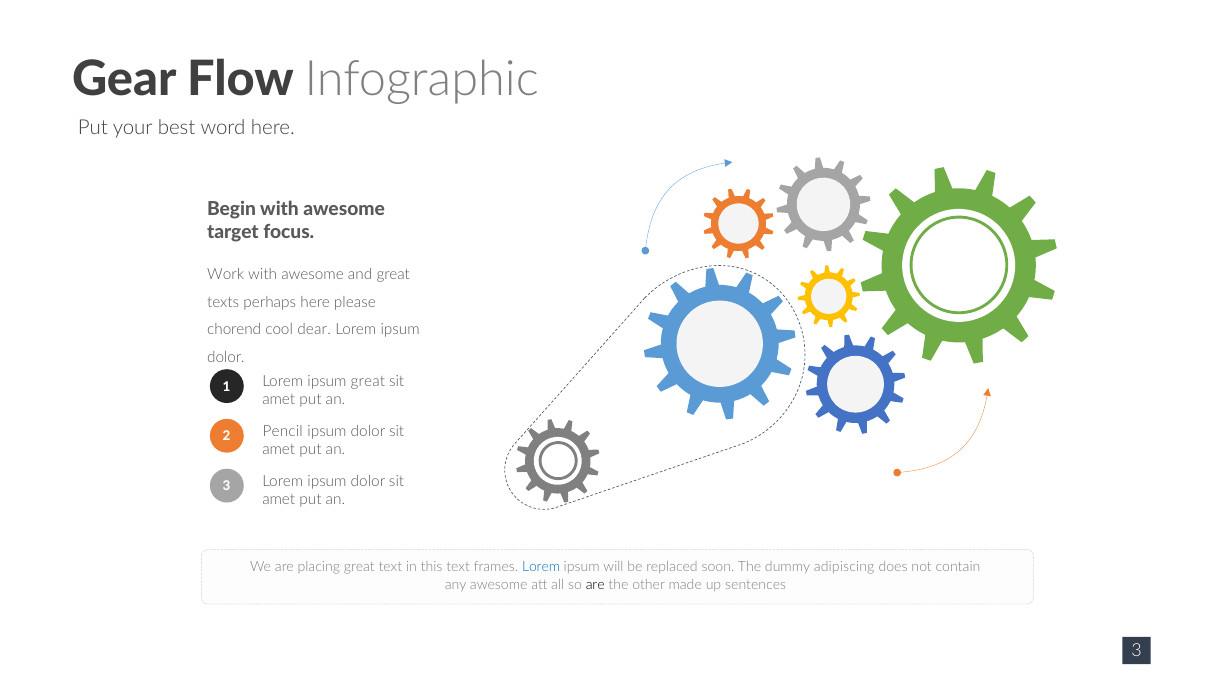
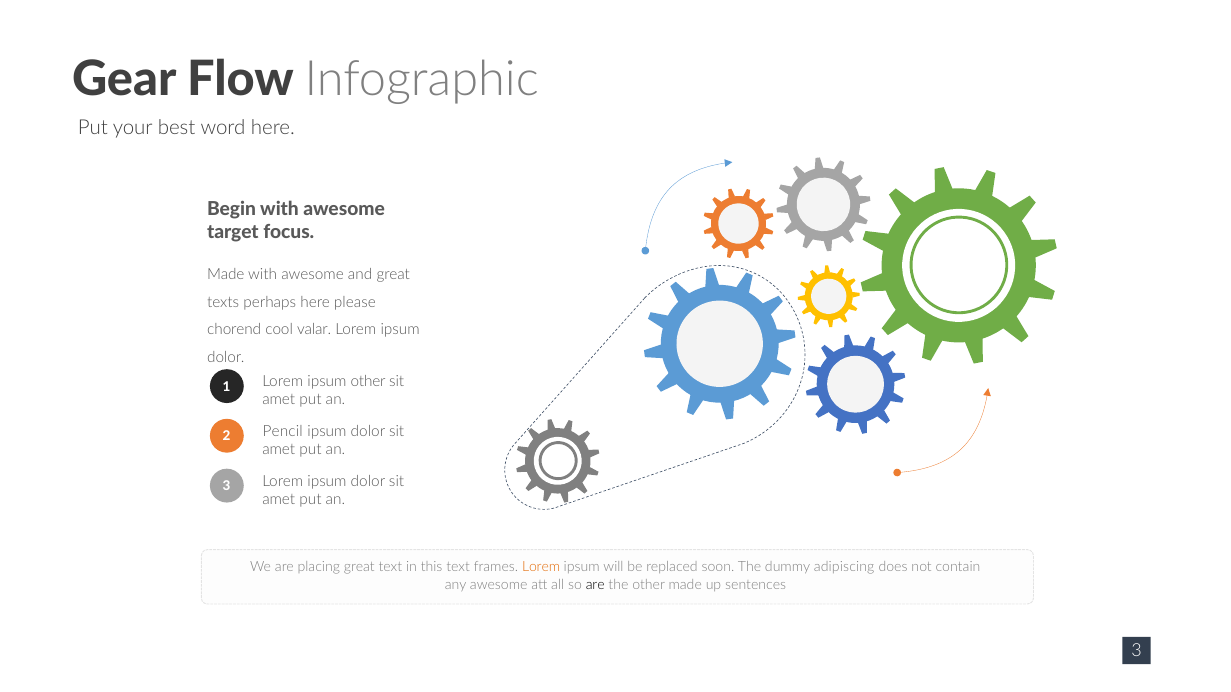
Work: Work -> Made (226, 275)
dear: dear -> valar (314, 330)
ipsum great: great -> other (368, 381)
Lorem colour: blue -> orange (541, 567)
